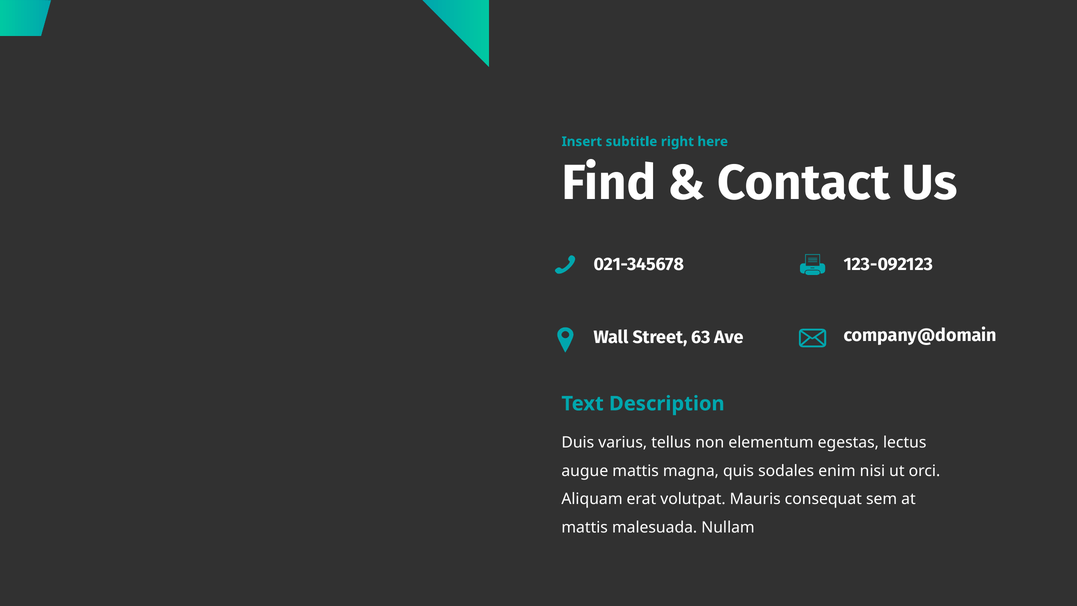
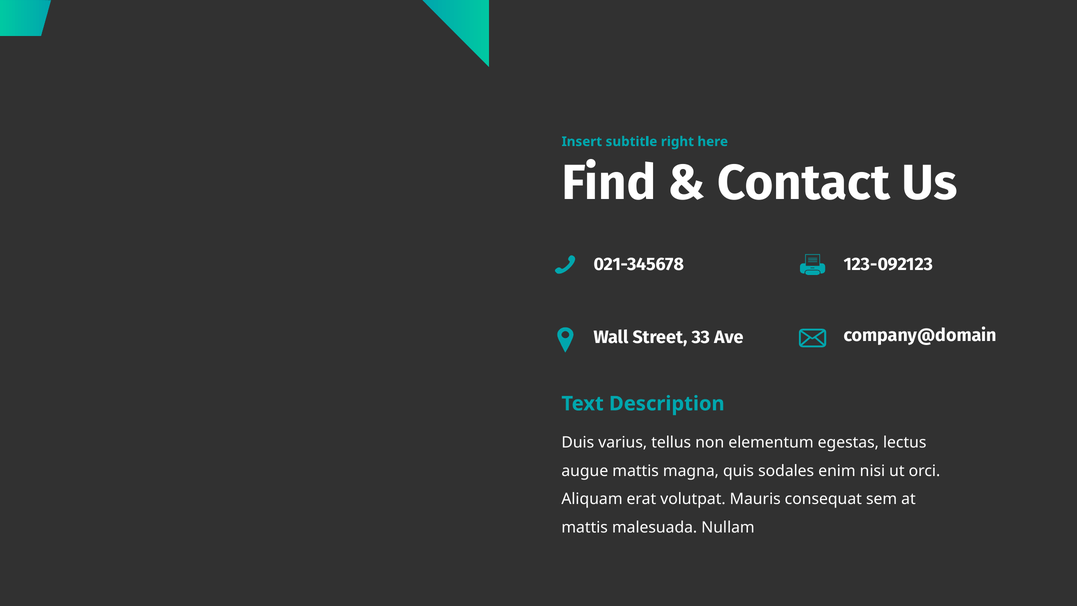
63: 63 -> 33 (701, 337)
